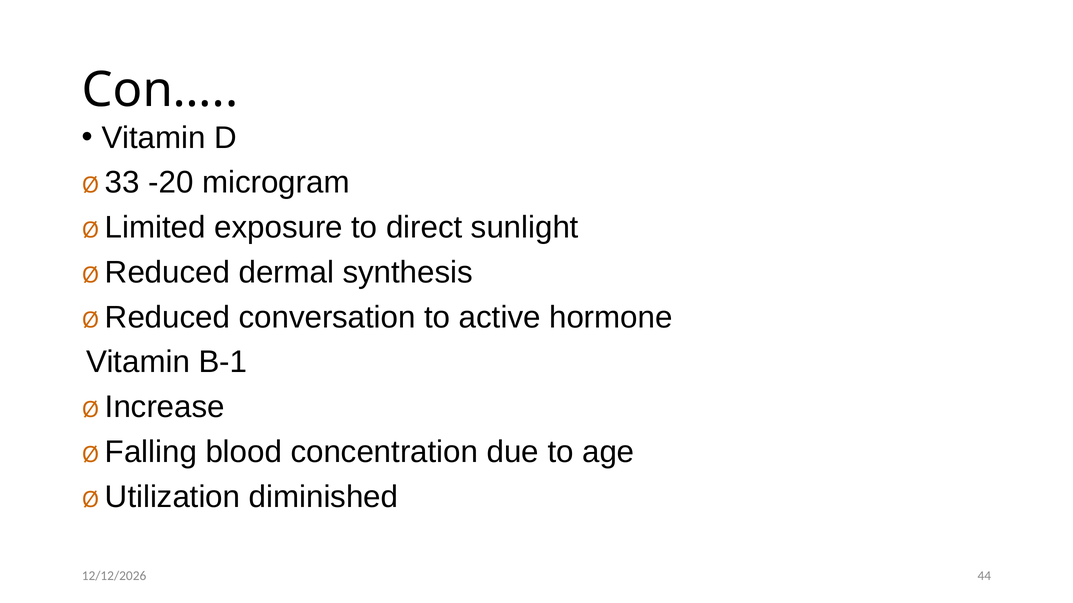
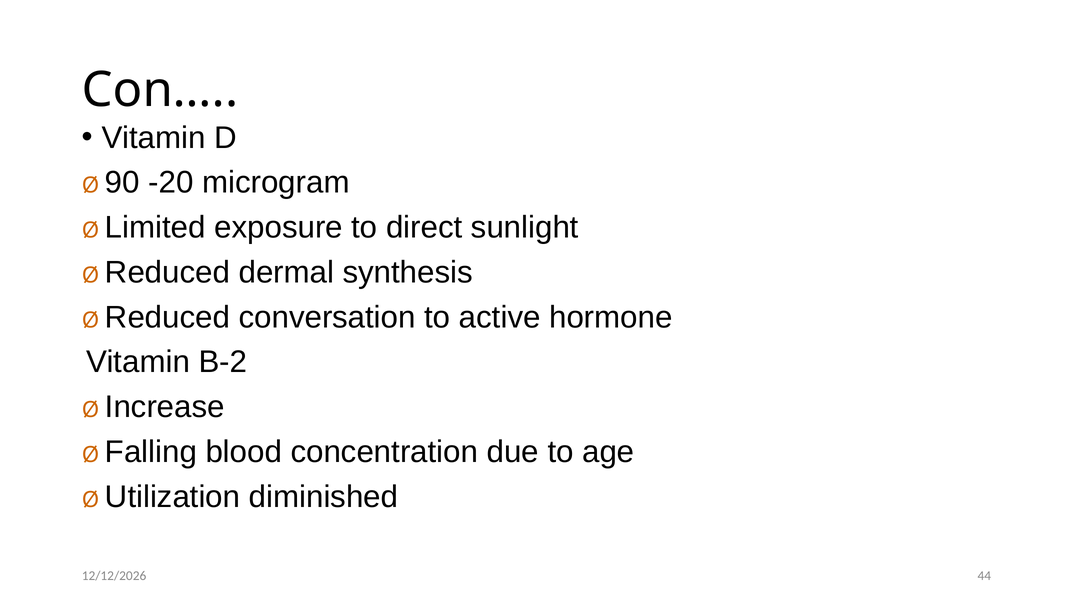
33: 33 -> 90 (122, 183)
B-1: B-1 -> B-2 (223, 362)
